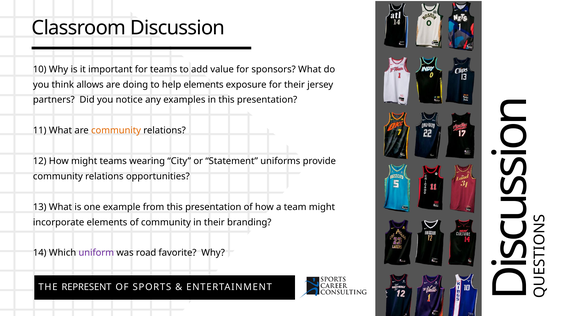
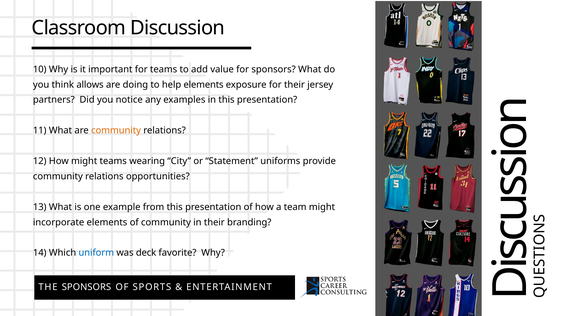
uniform colour: purple -> blue (96, 253)
road: road -> deck (146, 253)
THE REPRESENT: REPRESENT -> SPONSORS (86, 287)
